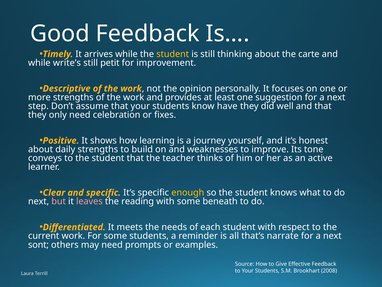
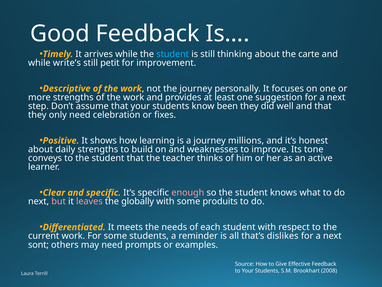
student colour: yellow -> light blue (173, 54)
the opinion: opinion -> journey (196, 88)
have: have -> been (227, 106)
yourself: yourself -> millions (246, 140)
enough colour: yellow -> pink (188, 192)
reading: reading -> globally (138, 201)
beneath: beneath -> produits (220, 201)
narrate: narrate -> dislikes (283, 236)
